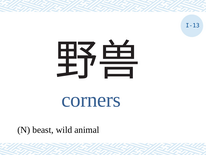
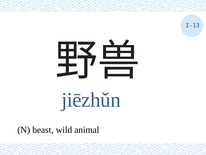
corners: corners -> jiēzhǔn (91, 100)
